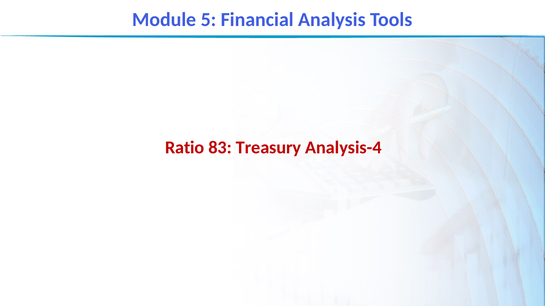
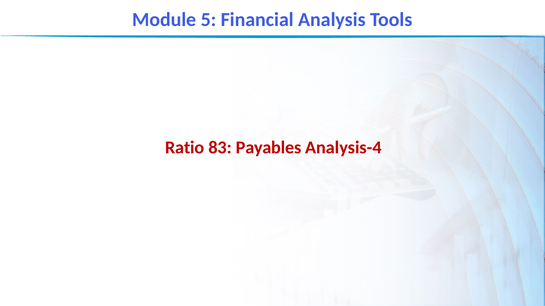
Treasury: Treasury -> Payables (269, 148)
